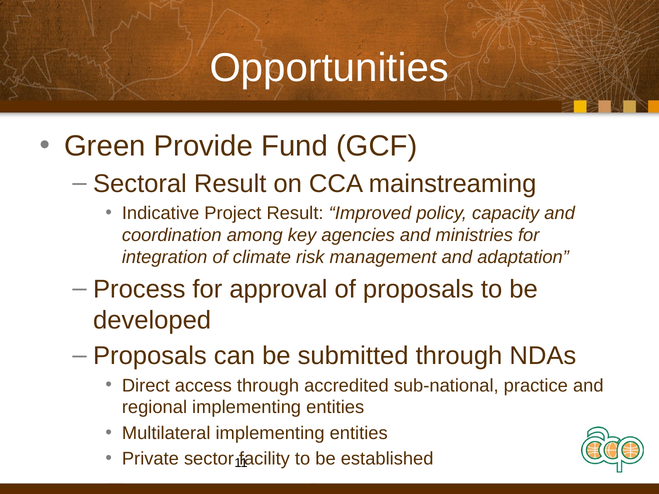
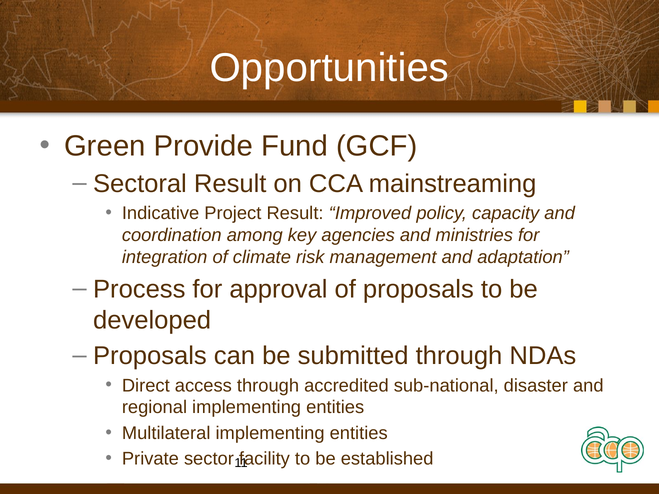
practice: practice -> disaster (536, 386)
